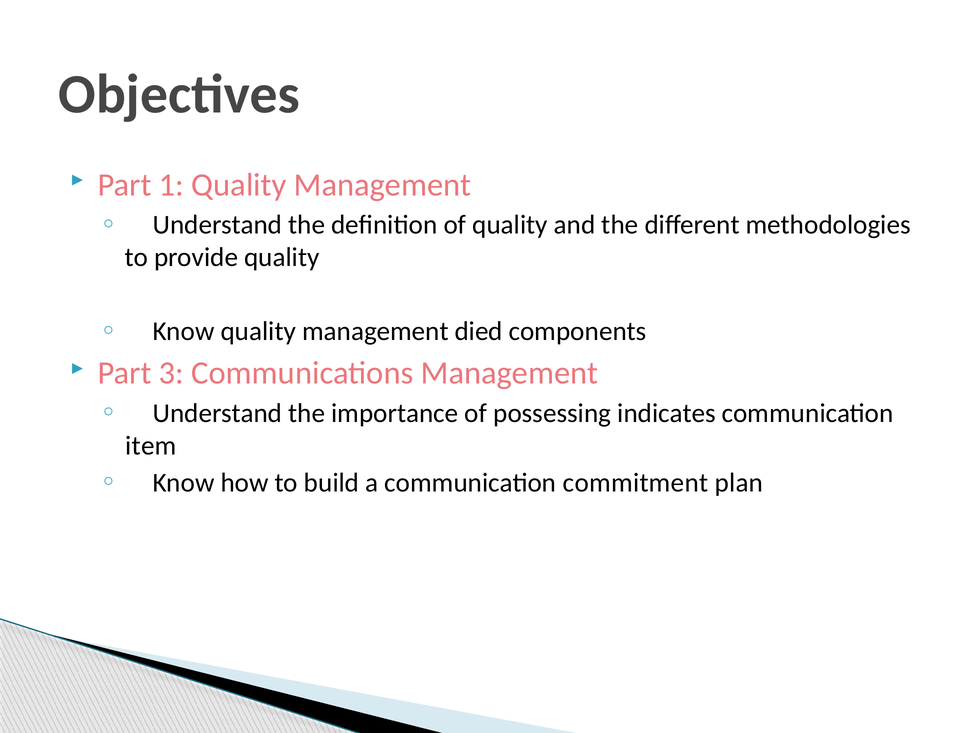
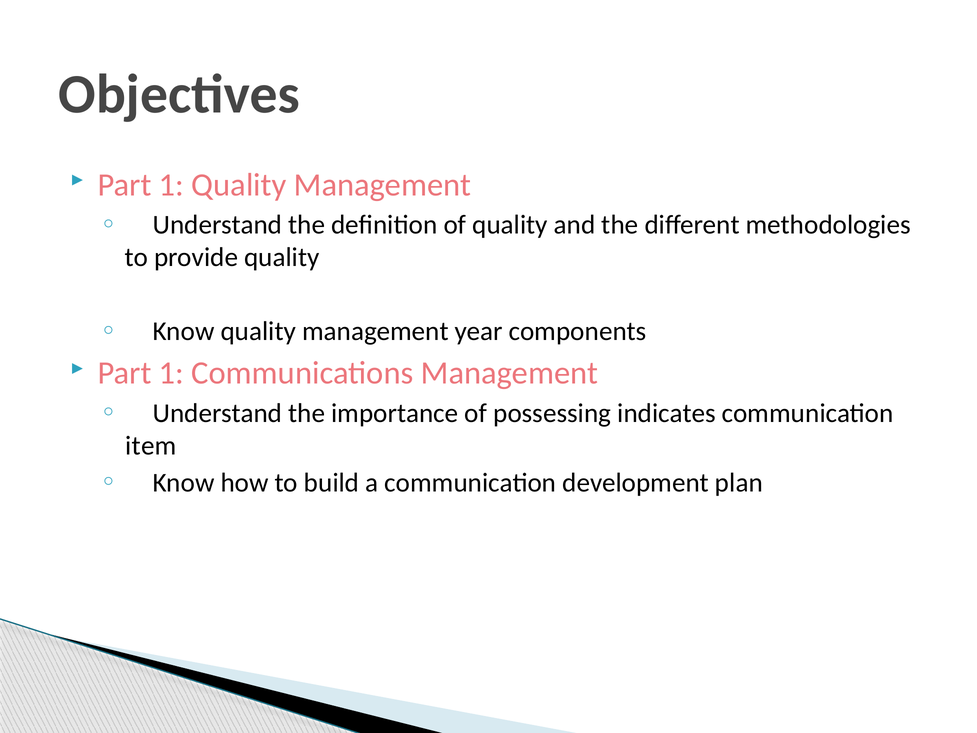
died: died -> year (479, 331)
3: 3 -> 1 (171, 373)
commitment: commitment -> development (636, 483)
